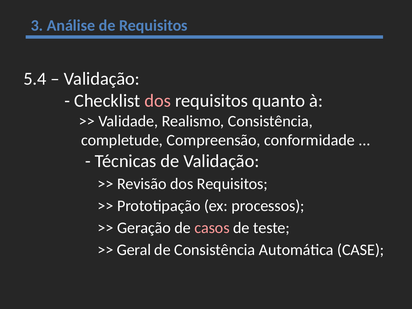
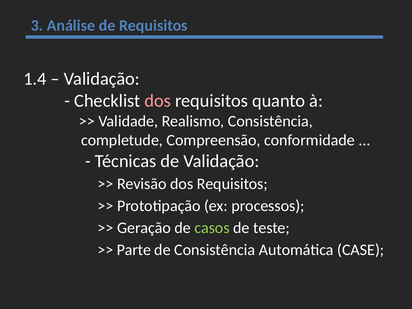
5.4: 5.4 -> 1.4 (35, 79)
casos colour: pink -> light green (212, 228)
Geral: Geral -> Parte (134, 250)
